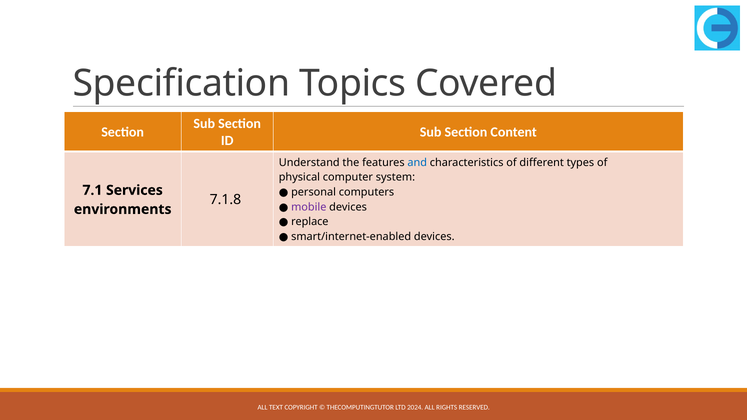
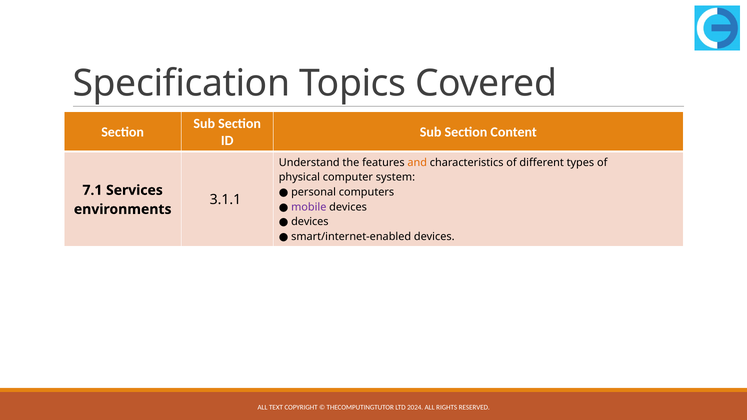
and colour: blue -> orange (417, 163)
7.1.8: 7.1.8 -> 3.1.1 (225, 200)
replace: replace -> devices (310, 222)
